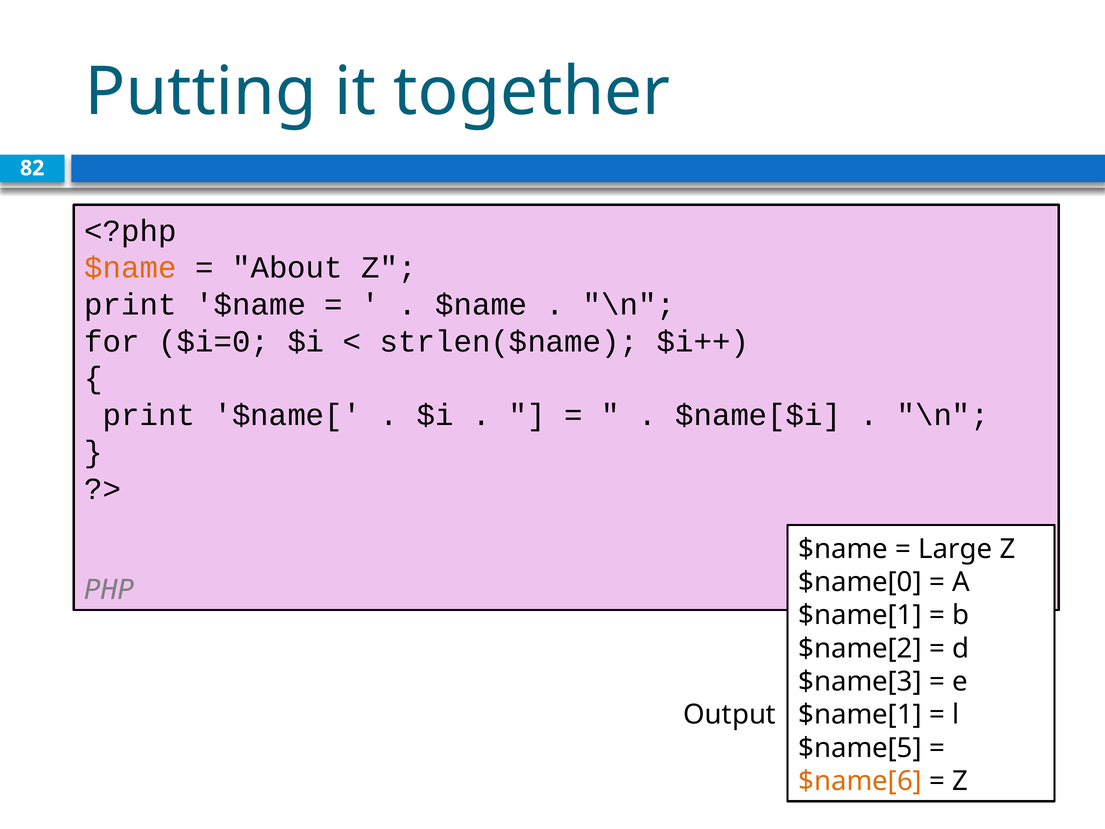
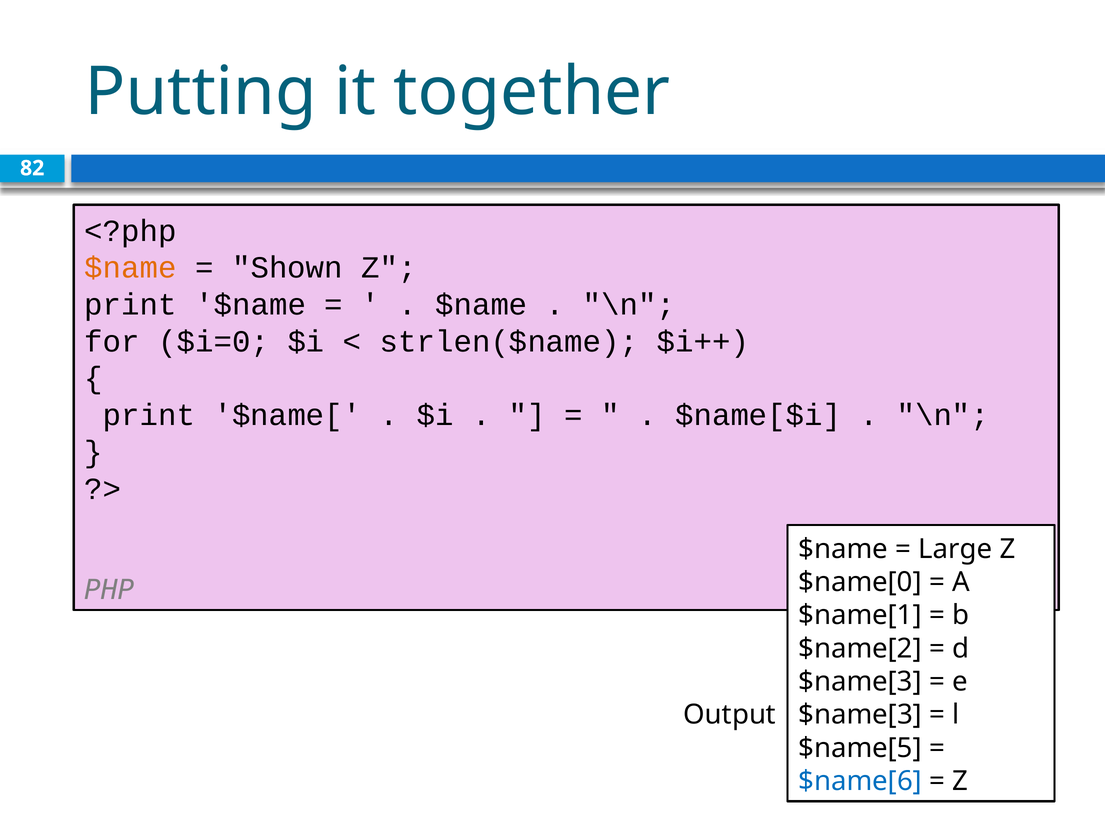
About: About -> Shown (287, 268)
$name[1: $name[1 -> $name[3 (860, 715)
$name[6 colour: orange -> blue (860, 781)
